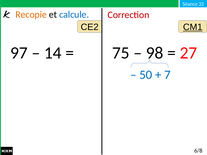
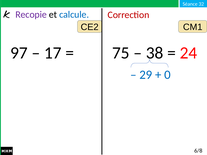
Recopie colour: orange -> purple (31, 15)
CM1 underline: present -> none (193, 27)
14: 14 -> 17 (53, 53)
98: 98 -> 38 (155, 53)
27: 27 -> 24 (188, 53)
50: 50 -> 29 (146, 75)
7: 7 -> 0 (167, 75)
